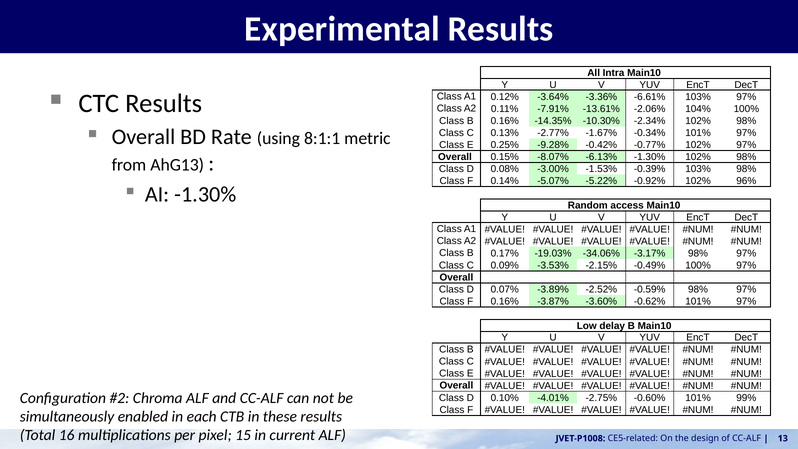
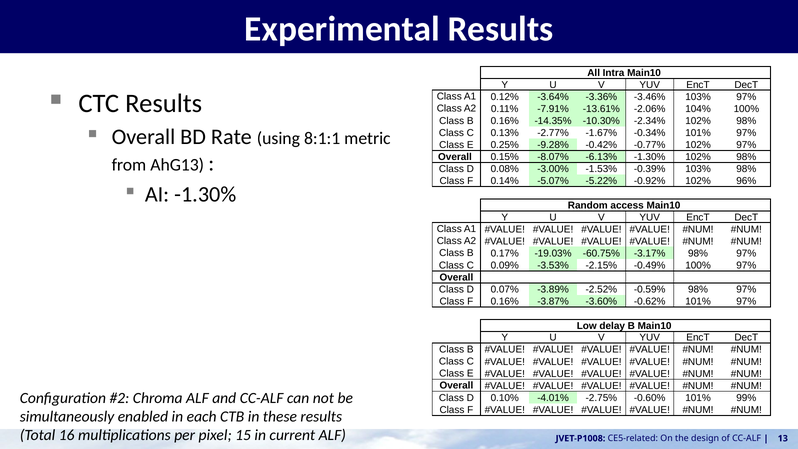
-6.61%: -6.61% -> -3.46% (650, 97)
-34.06%: -34.06% -> -60.75% (601, 253)
